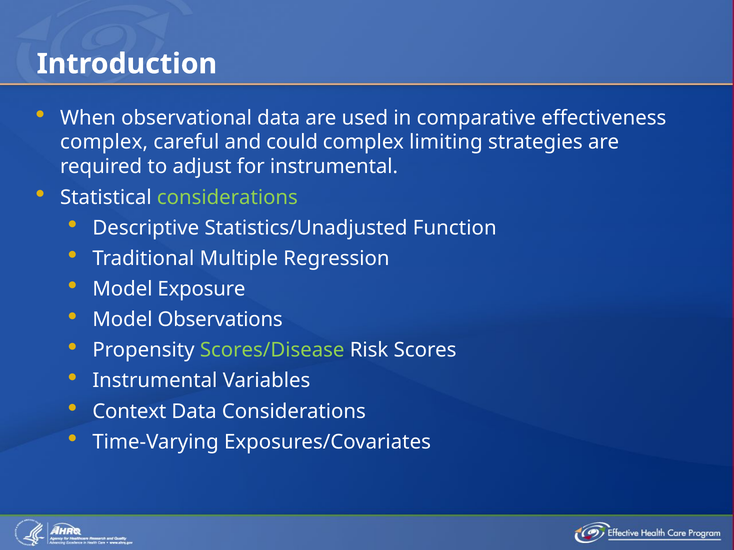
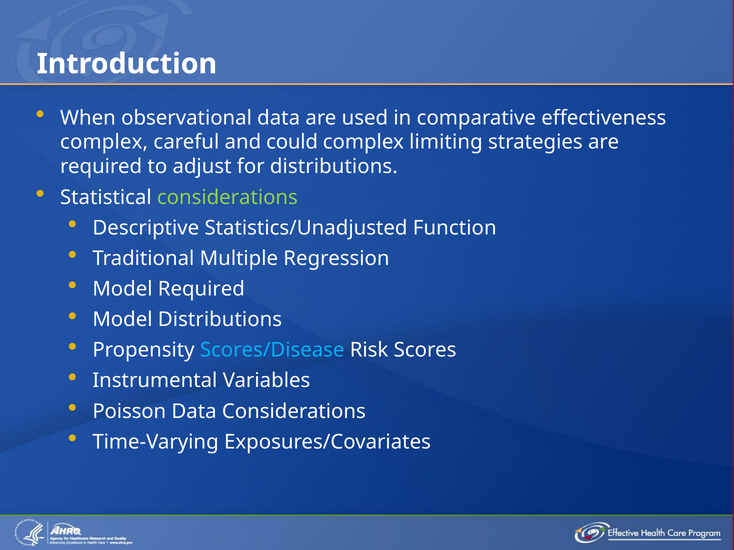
for instrumental: instrumental -> distributions (334, 167)
Model Exposure: Exposure -> Required (201, 289)
Model Observations: Observations -> Distributions (220, 320)
Scores/Disease colour: light green -> light blue (272, 350)
Context: Context -> Poisson (129, 412)
